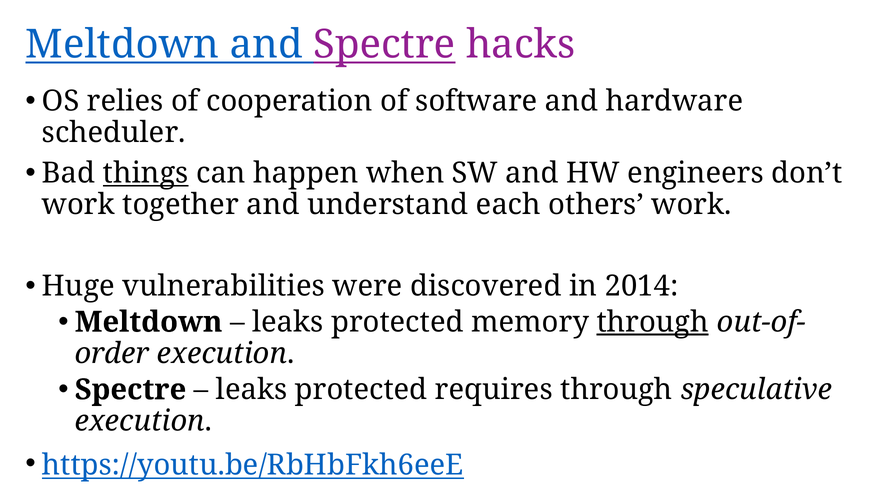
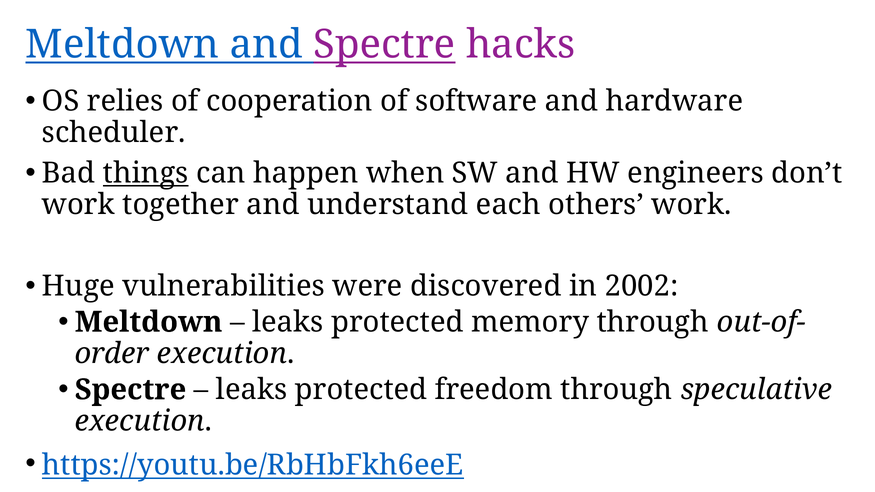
2014: 2014 -> 2002 (642, 286)
through underline: present -> none (653, 322)
requires: requires -> freedom (494, 390)
